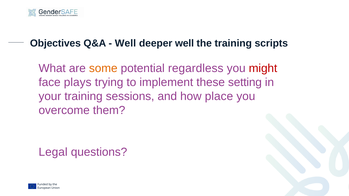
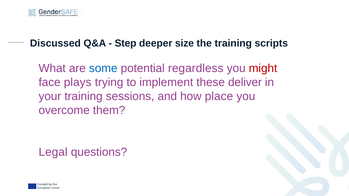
Objectives: Objectives -> Discussed (55, 43)
Well: Well -> Step (126, 43)
deeper well: well -> size (185, 43)
some colour: orange -> blue (103, 68)
setting: setting -> deliver (245, 82)
